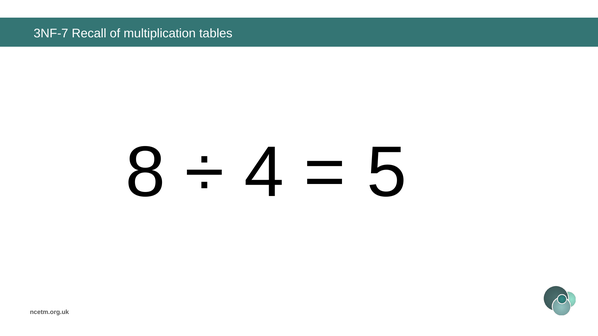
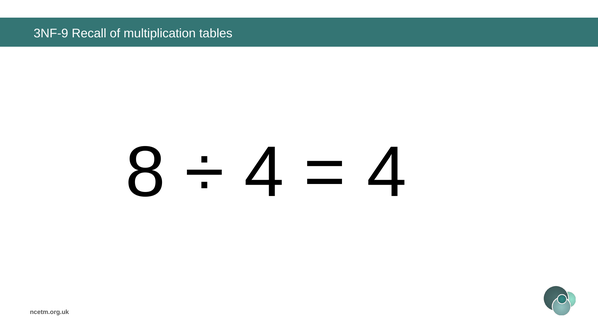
3NF-7: 3NF-7 -> 3NF-9 (51, 33)
5: 5 -> 4 (387, 173)
